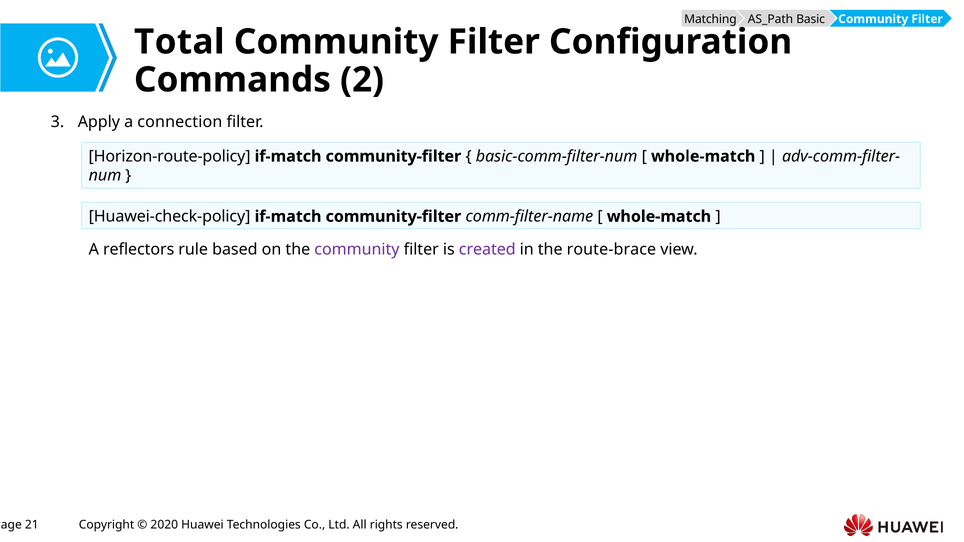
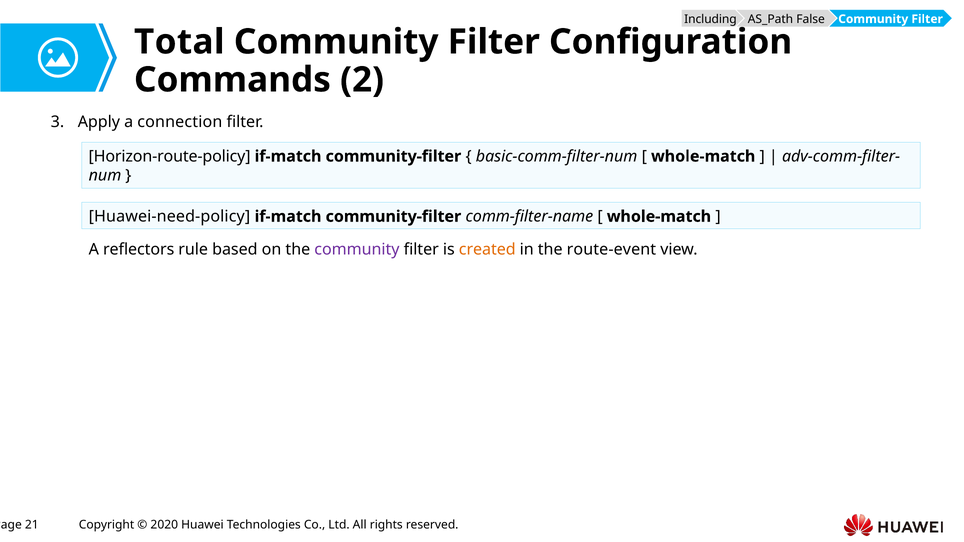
Matching: Matching -> Including (710, 19)
Basic: Basic -> False (811, 19)
Huawei-check-policy: Huawei-check-policy -> Huawei-need-policy (169, 217)
created colour: purple -> orange (487, 250)
route-brace: route-brace -> route-event (611, 250)
